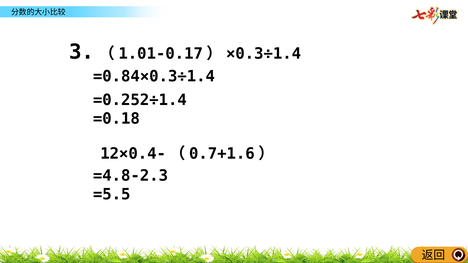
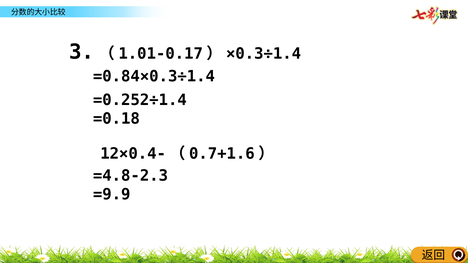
=5.5: =5.5 -> =9.9 (112, 194)
